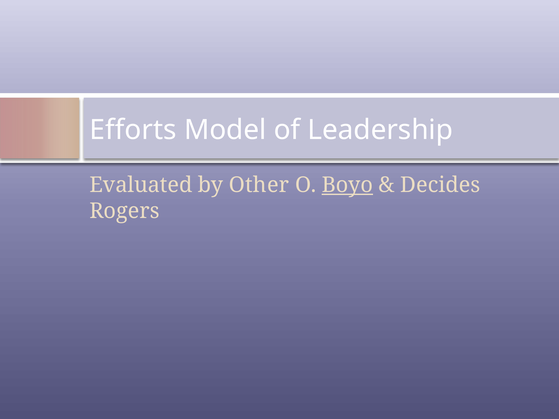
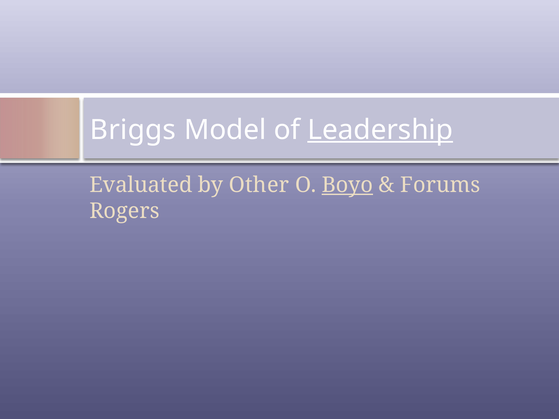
Efforts: Efforts -> Briggs (133, 130)
Leadership underline: none -> present (380, 130)
Decides: Decides -> Forums (440, 185)
